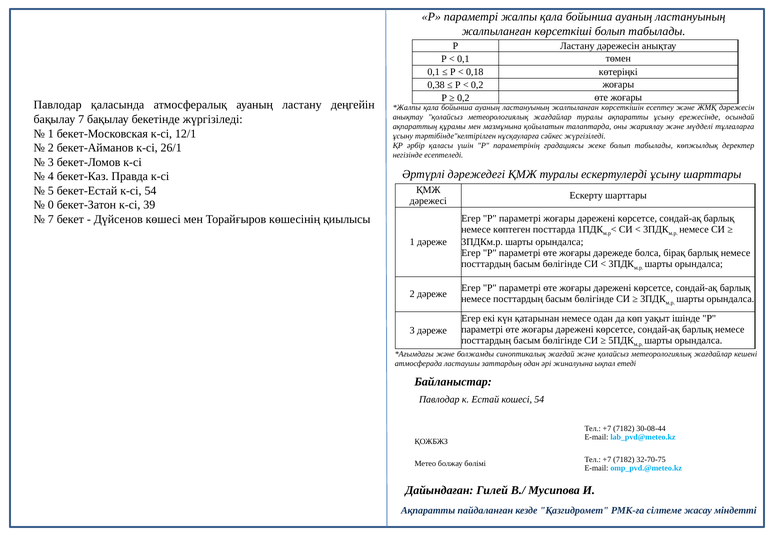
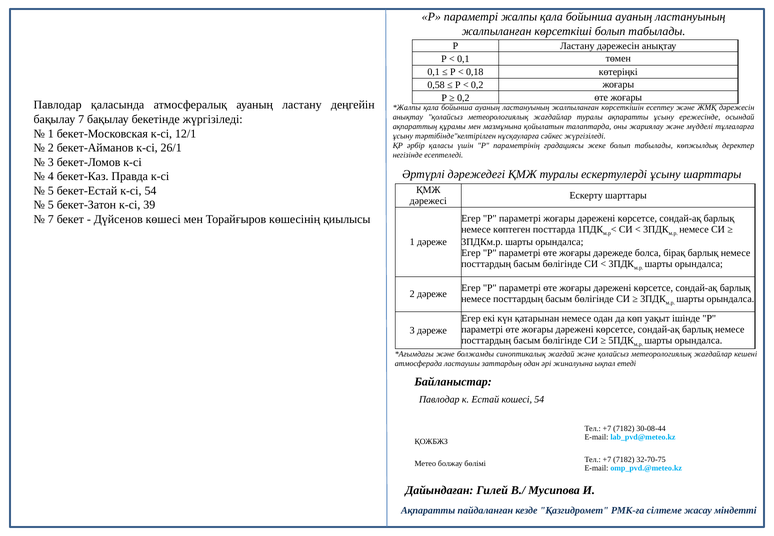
0,38: 0,38 -> 0,58 (436, 85)
0: 0 -> 5 (51, 205)
